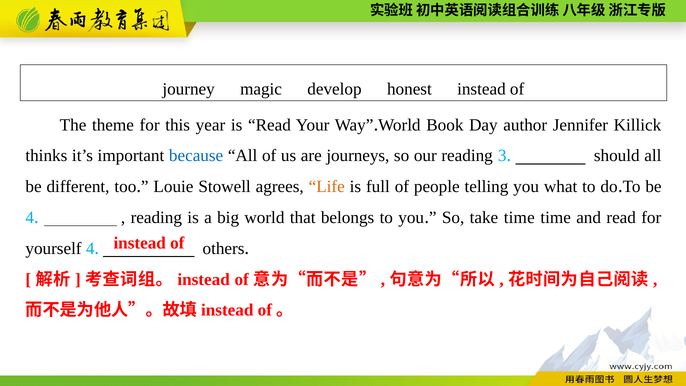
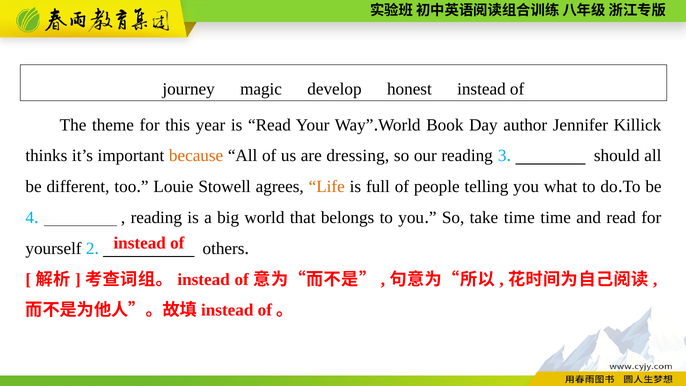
because colour: blue -> orange (196, 156)
journeys: journeys -> dressing (358, 156)
yourself 4: 4 -> 2 (90, 248)
